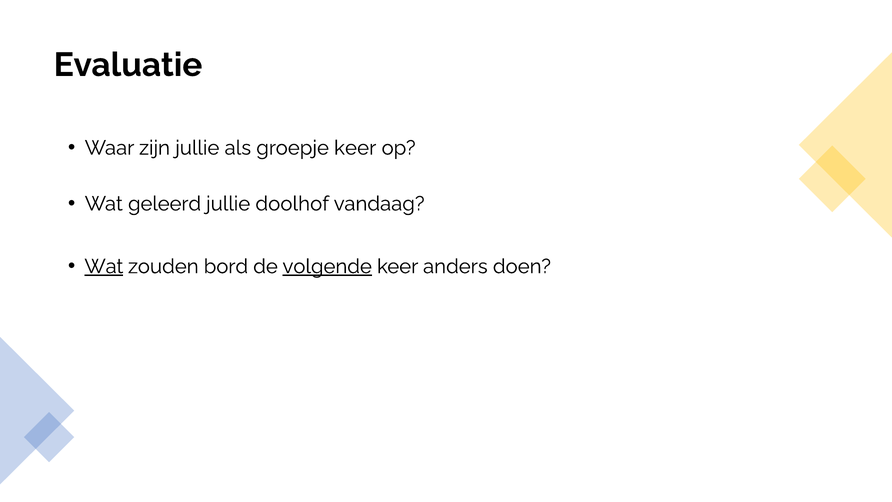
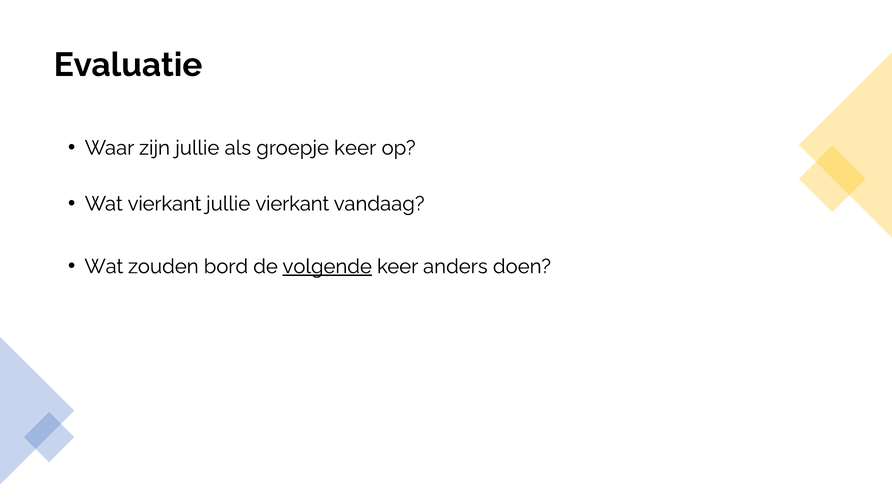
Wat geleerd: geleerd -> vierkant (165, 204)
jullie doolhof: doolhof -> vierkant (292, 204)
Wat underline: present -> none (104, 266)
